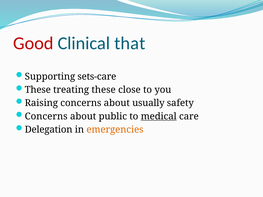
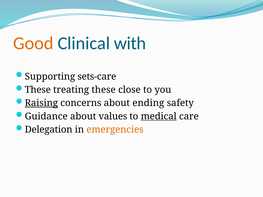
Good colour: red -> orange (33, 43)
that: that -> with (130, 43)
Raising underline: none -> present (41, 103)
usually: usually -> ending (148, 103)
Concerns: Concerns -> Guidance (46, 116)
public: public -> values (113, 116)
